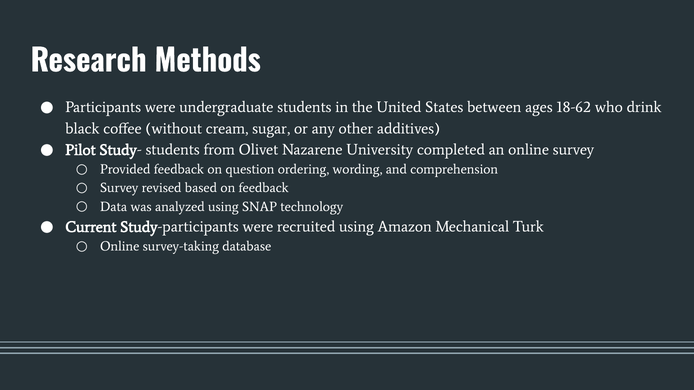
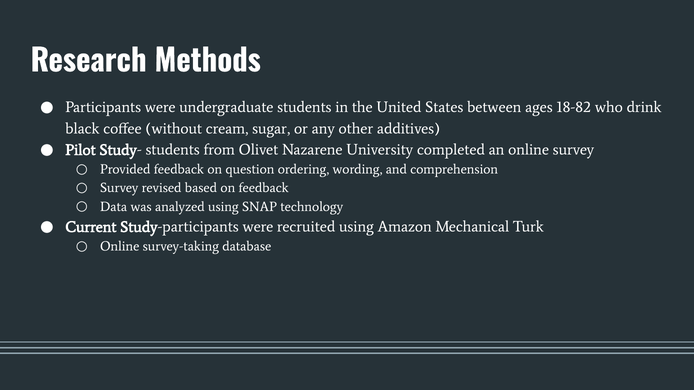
18-62: 18-62 -> 18-82 (574, 107)
